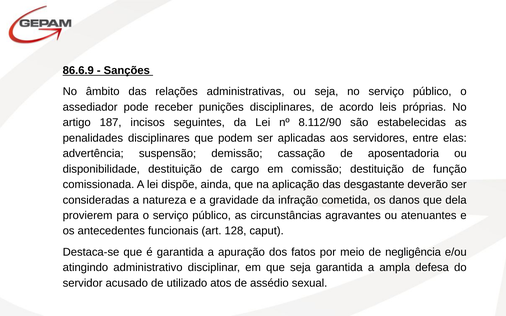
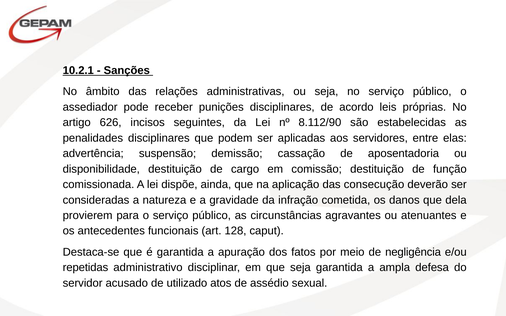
86.6.9: 86.6.9 -> 10.2.1 (78, 71)
187: 187 -> 626 (111, 123)
desgastante: desgastante -> consecução (374, 185)
atingindo: atingindo -> repetidas (85, 268)
